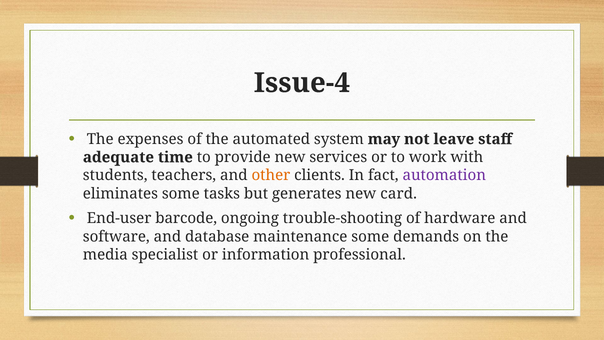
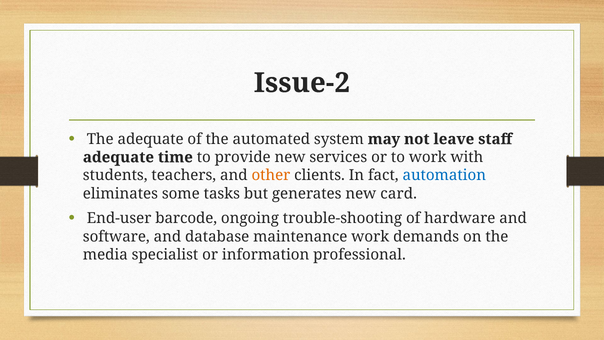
Issue-4: Issue-4 -> Issue-2 (302, 83)
The expenses: expenses -> adequate (151, 139)
automation colour: purple -> blue (444, 175)
maintenance some: some -> work (370, 236)
